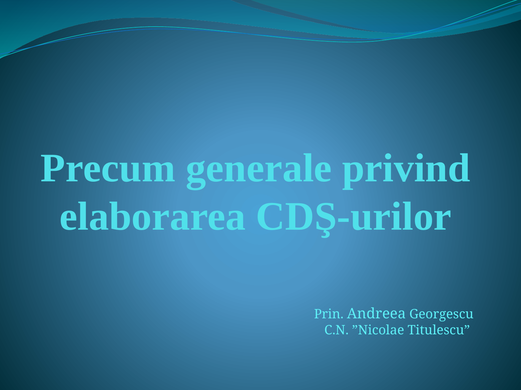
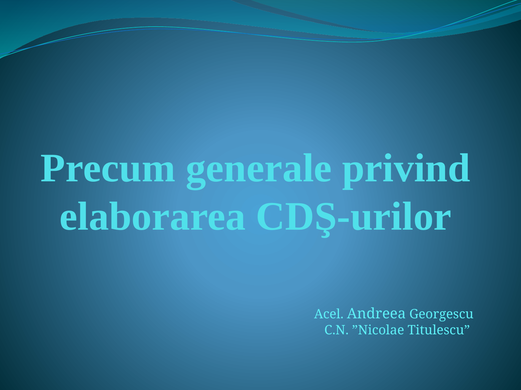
Prin: Prin -> Acel (329, 315)
